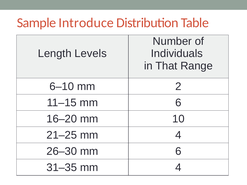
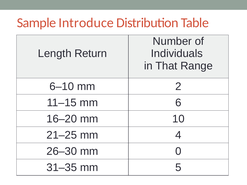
Levels: Levels -> Return (91, 54)
26–30 mm 6: 6 -> 0 (178, 151)
31–35 mm 4: 4 -> 5 (178, 168)
